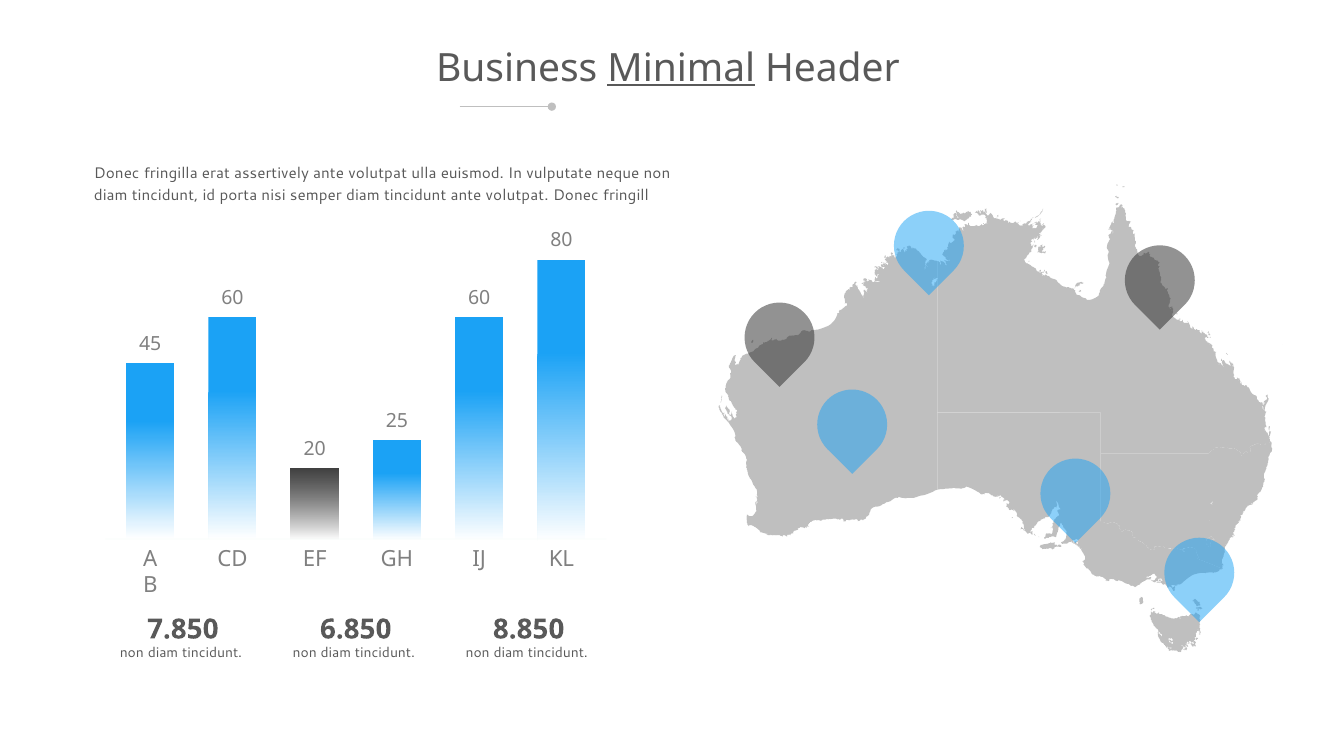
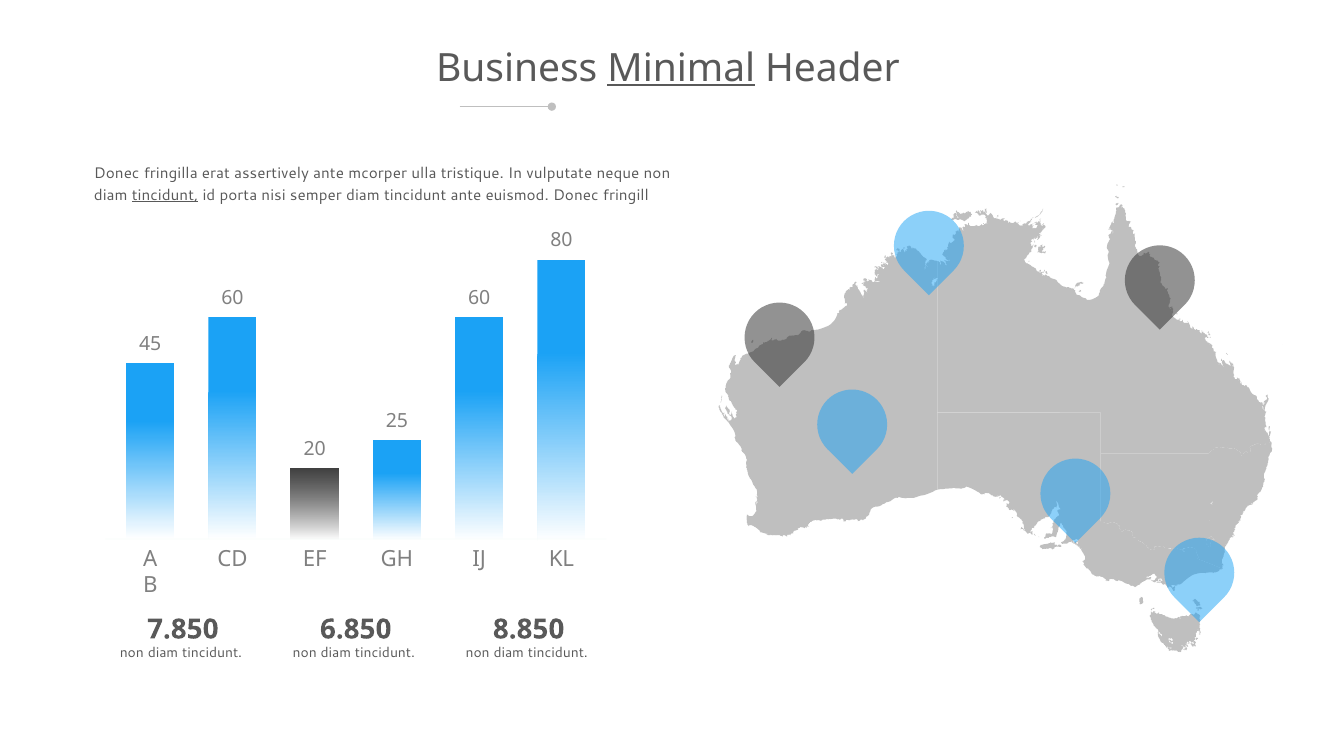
volutpat: volutpat -> mcorper (378, 173)
euismod: euismod -> tristique (472, 173)
tincidunt underline: none -> present (165, 195)
tincidunt ante volutpat: volutpat -> euismod (517, 195)
